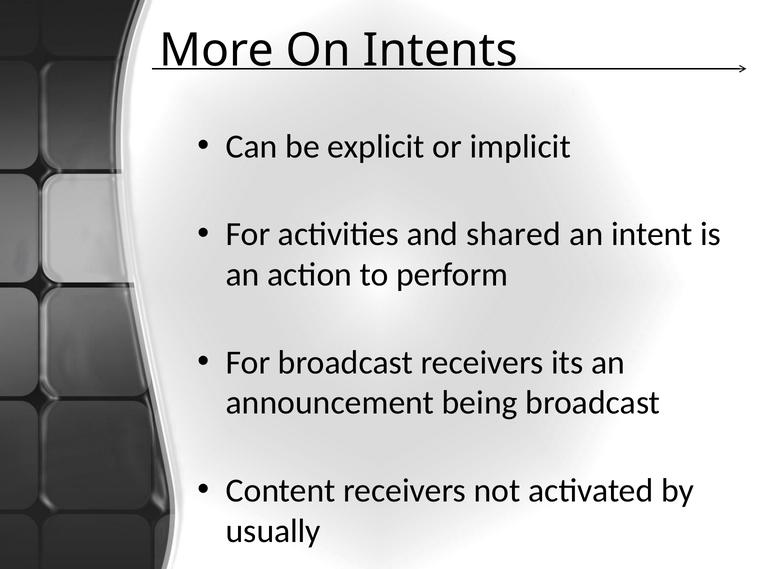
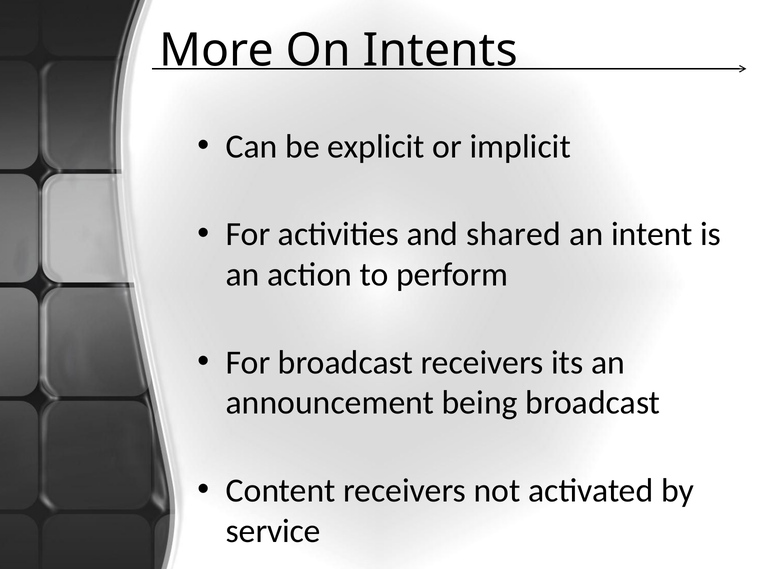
usually: usually -> service (273, 531)
